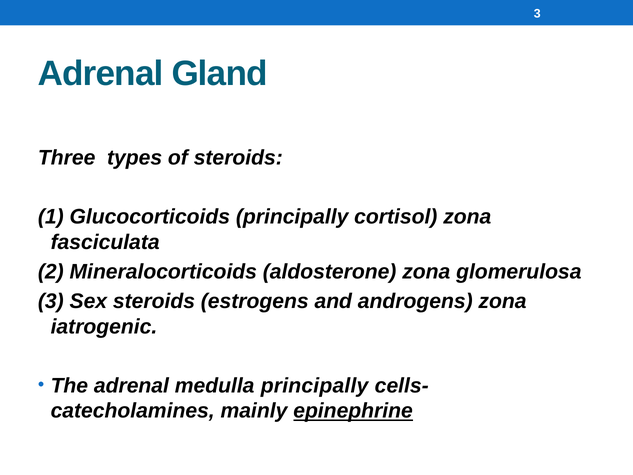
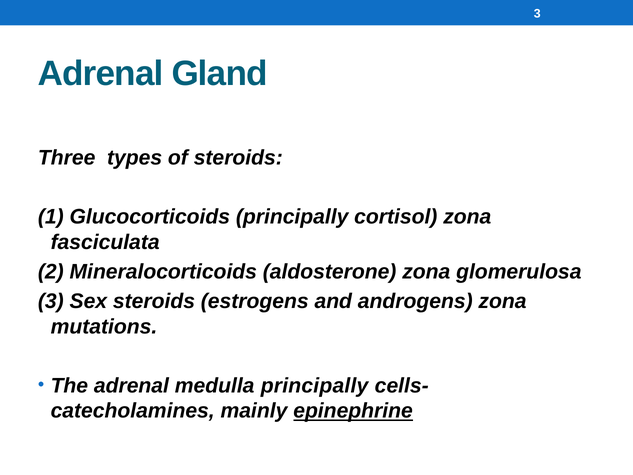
iatrogenic: iatrogenic -> mutations (104, 326)
